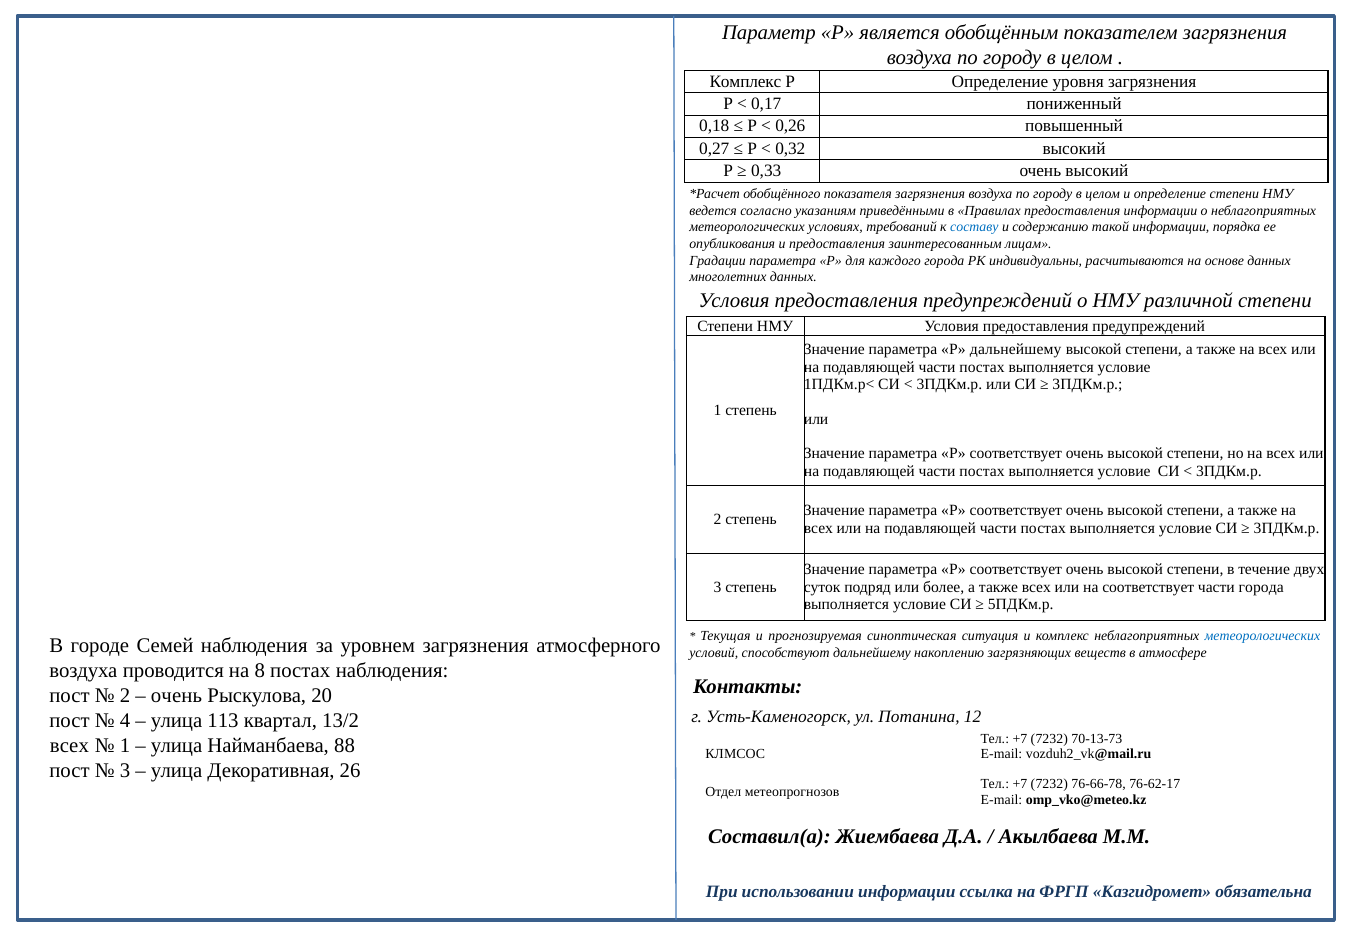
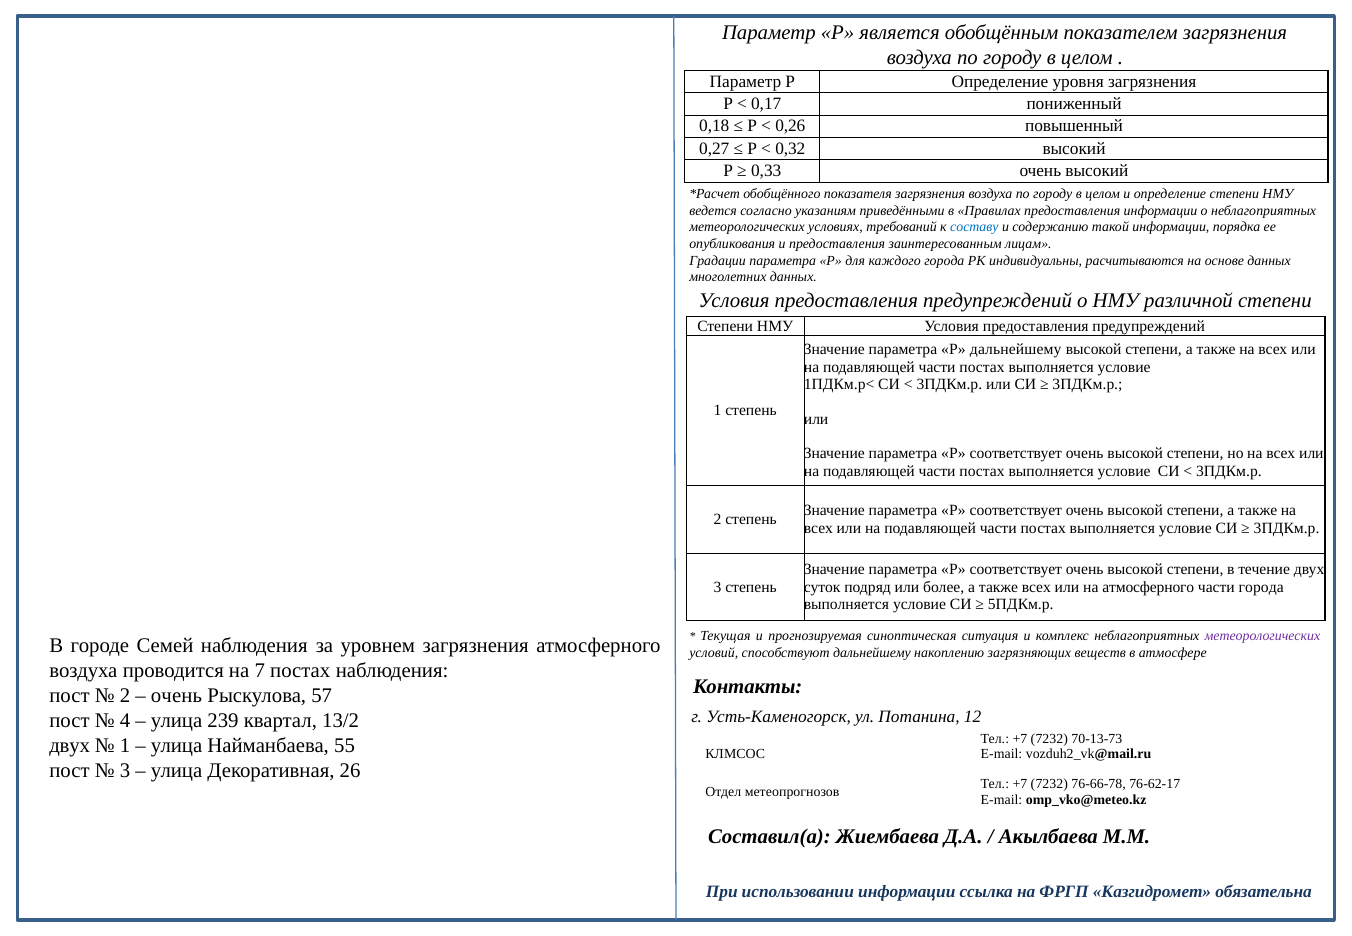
Комплекс: Комплекс -> Параметр (745, 81)
на соответствует: соответствует -> атмосферного (1148, 587)
метеорологических colour: blue -> purple (1262, 636)
8: 8 -> 7 (260, 670)
20: 20 -> 57 (322, 695)
113: 113 -> 239 (223, 720)
всех: всех -> двух (70, 745)
88: 88 -> 55 (345, 745)
